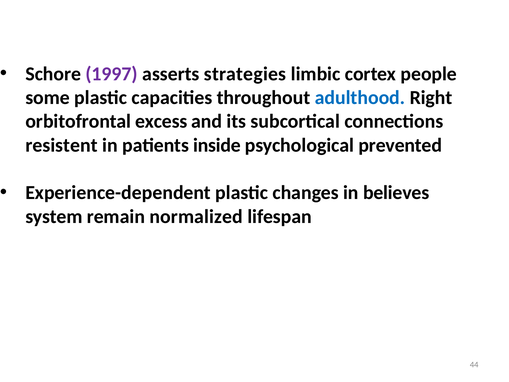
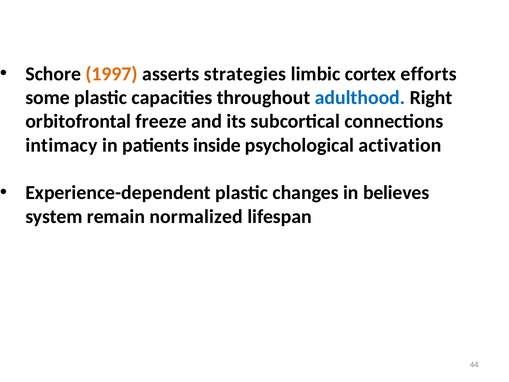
1997 colour: purple -> orange (112, 74)
people: people -> efforts (429, 74)
excess: excess -> freeze (161, 121)
resistent: resistent -> intimacy (61, 145)
prevented: prevented -> activation (400, 145)
